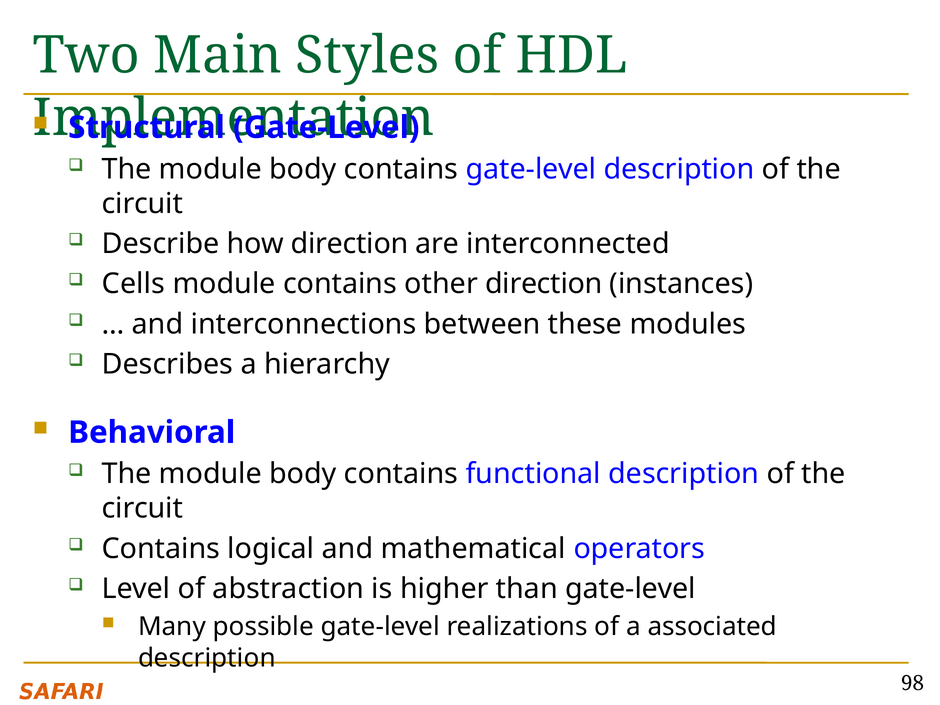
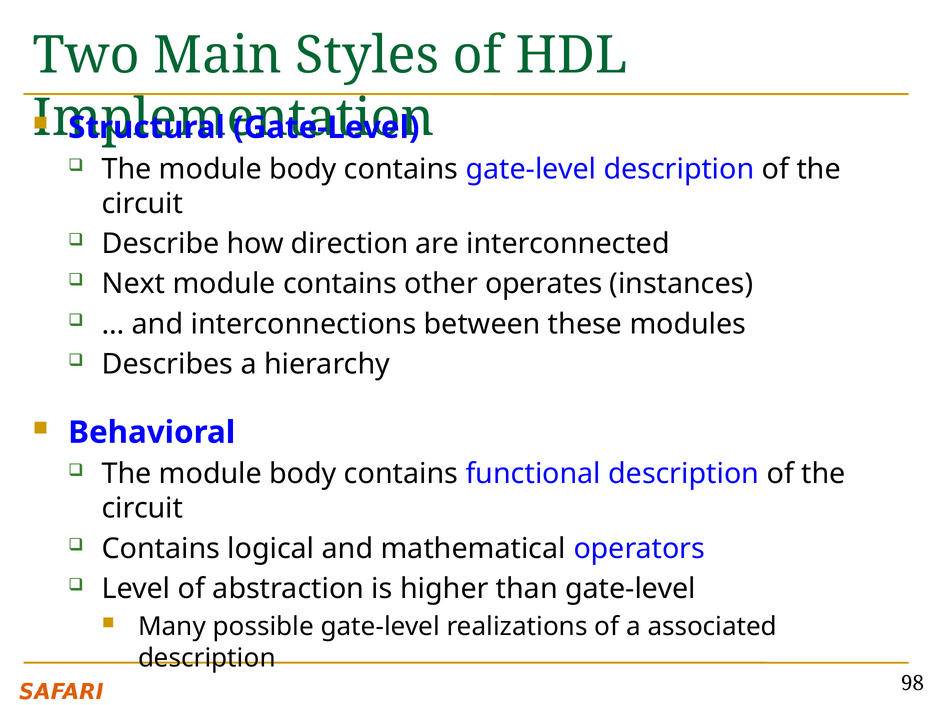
Cells: Cells -> Next (134, 284)
other direction: direction -> operates (544, 284)
